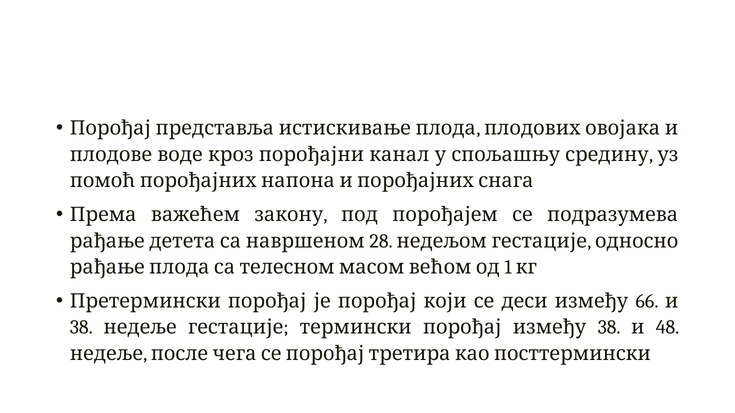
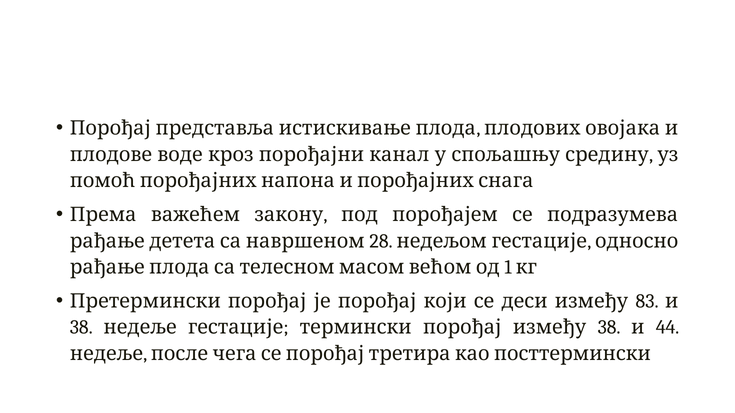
66: 66 -> 83 (647, 301)
48: 48 -> 44 (668, 328)
